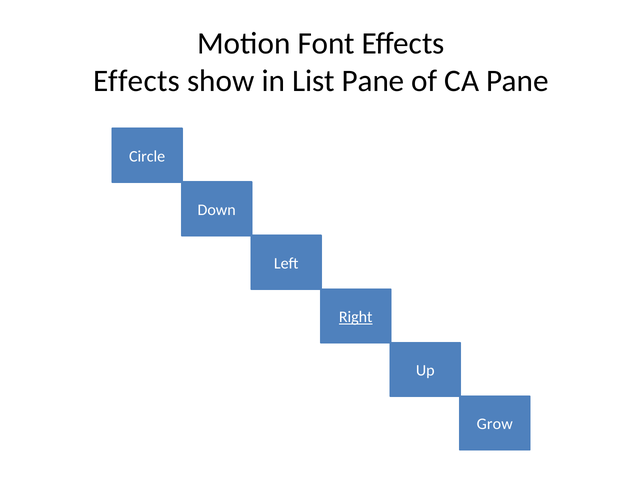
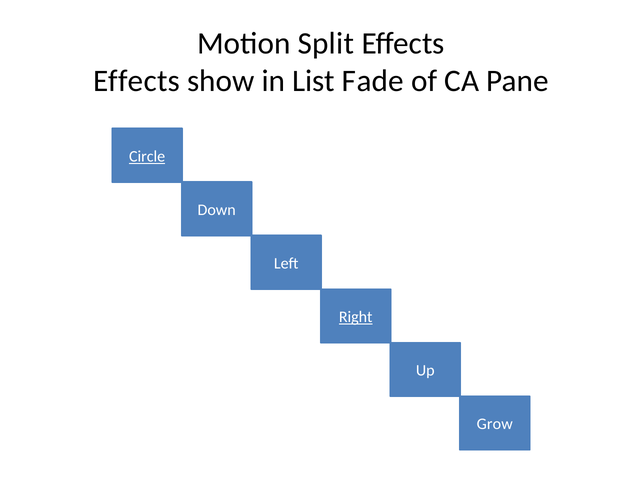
Font: Font -> Split (326, 43)
List Pane: Pane -> Fade (373, 81)
Circle underline: none -> present (147, 156)
